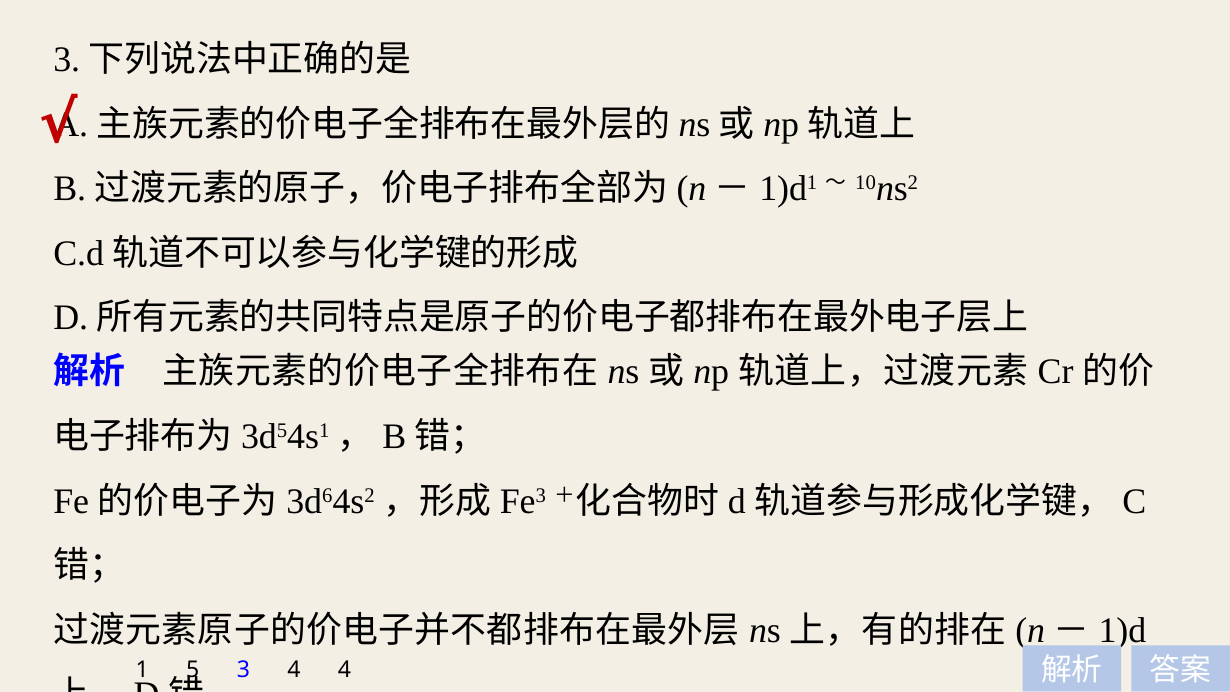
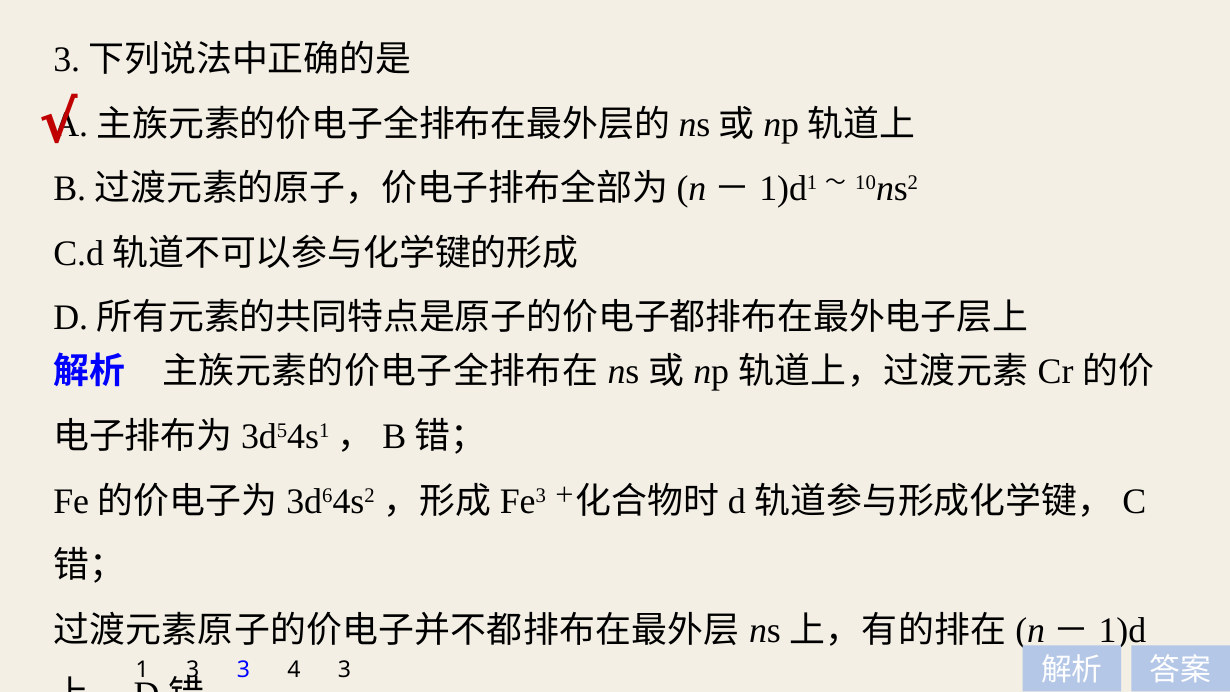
5: 5 -> 3 (193, 670)
4 4: 4 -> 3 (345, 670)
